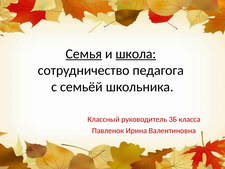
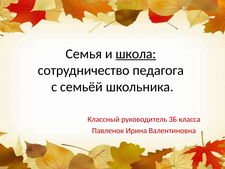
Семья underline: present -> none (84, 54)
